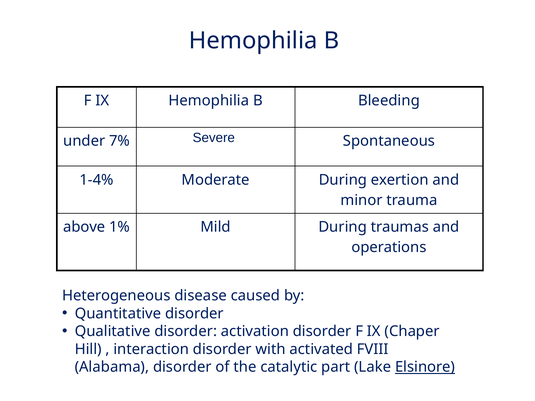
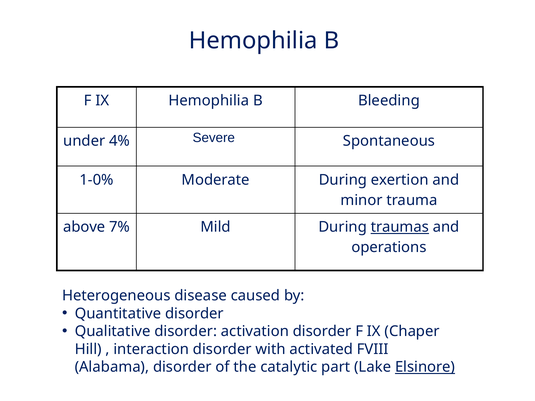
7%: 7% -> 4% (120, 141)
1-4%: 1-4% -> 1-0% (97, 180)
1%: 1% -> 7% (120, 227)
traumas underline: none -> present (400, 227)
